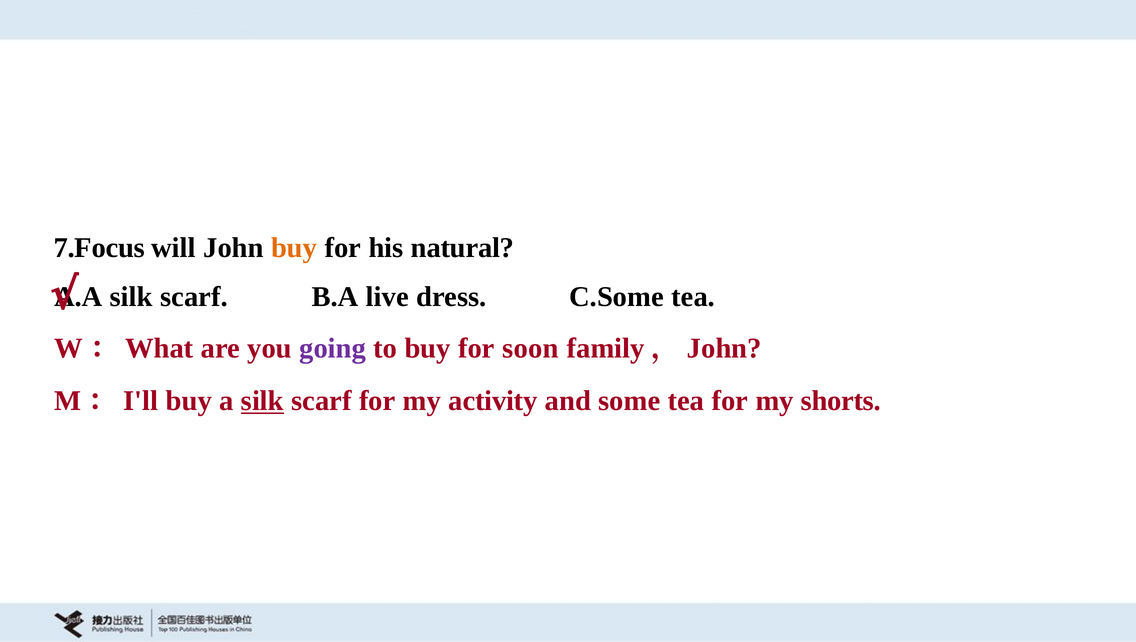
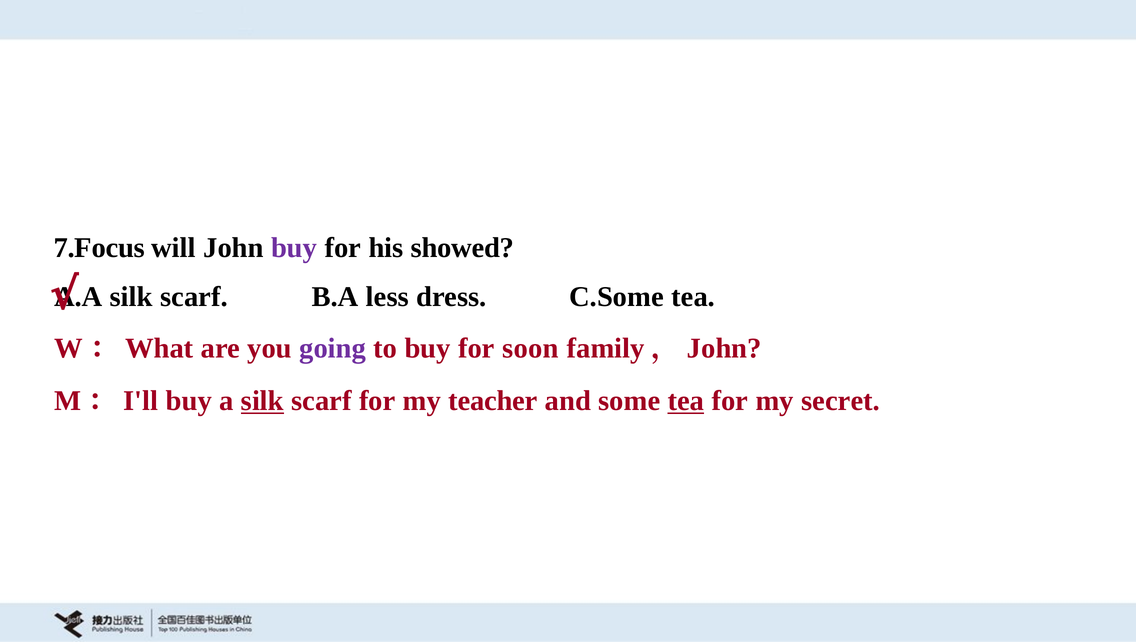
buy colour: orange -> purple (294, 248)
natural: natural -> showed (463, 248)
live: live -> less (387, 297)
activity: activity -> teacher (493, 401)
tea underline: none -> present (686, 401)
shorts: shorts -> secret (841, 401)
